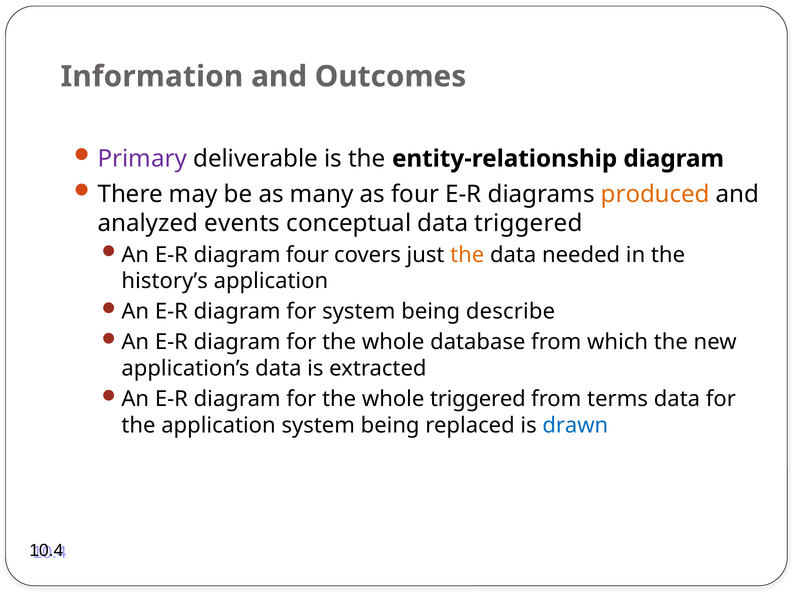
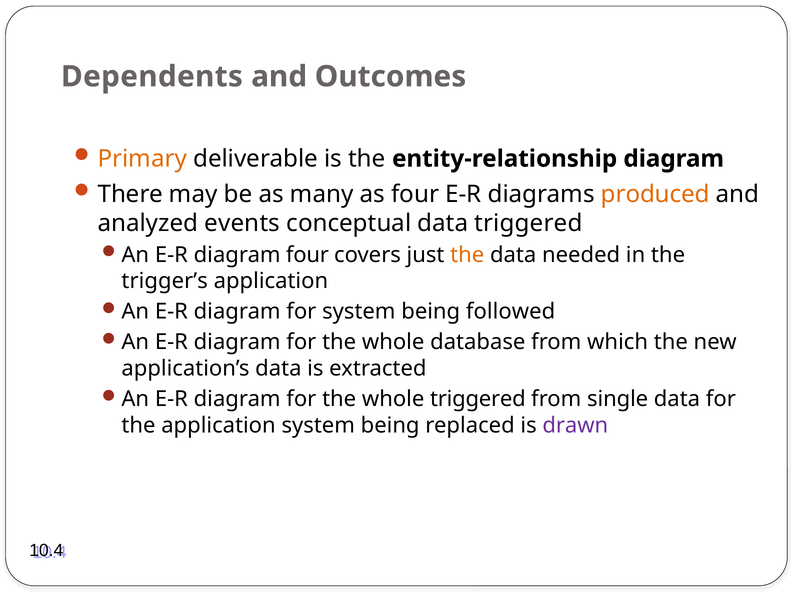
Information: Information -> Dependents (152, 77)
Primary colour: purple -> orange (142, 159)
history’s: history’s -> trigger’s (165, 282)
describe: describe -> followed (511, 312)
terms: terms -> single (618, 400)
drawn colour: blue -> purple (575, 426)
